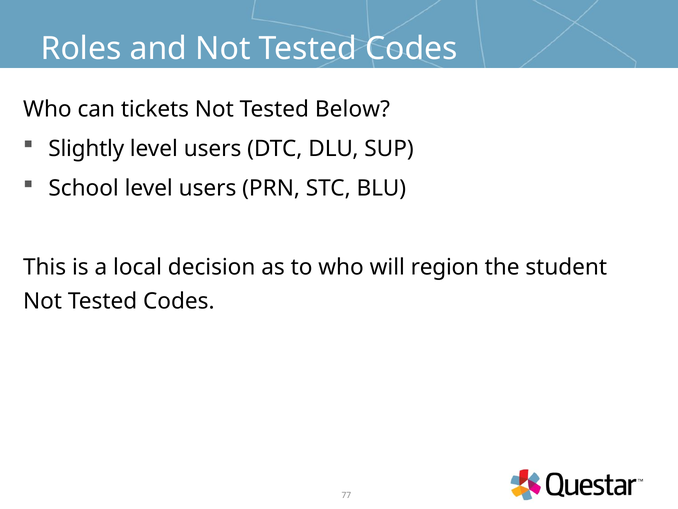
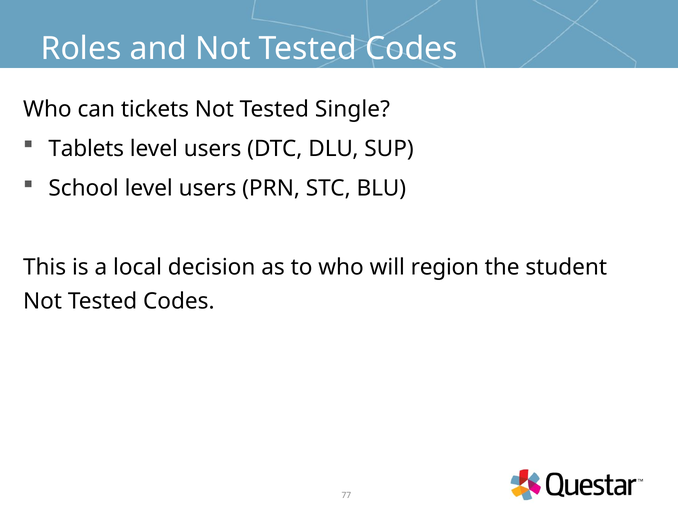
Below: Below -> Single (352, 109)
Slightly: Slightly -> Tablets (86, 149)
